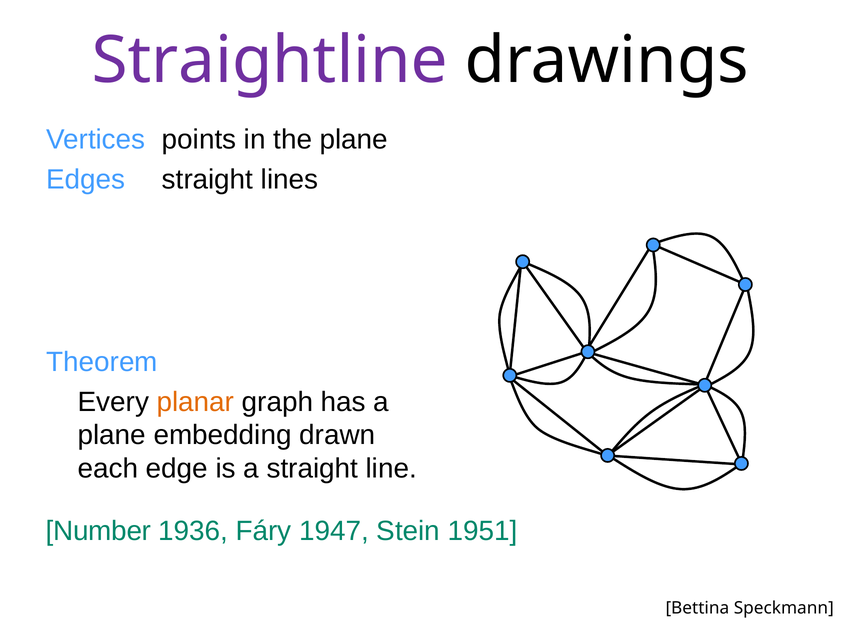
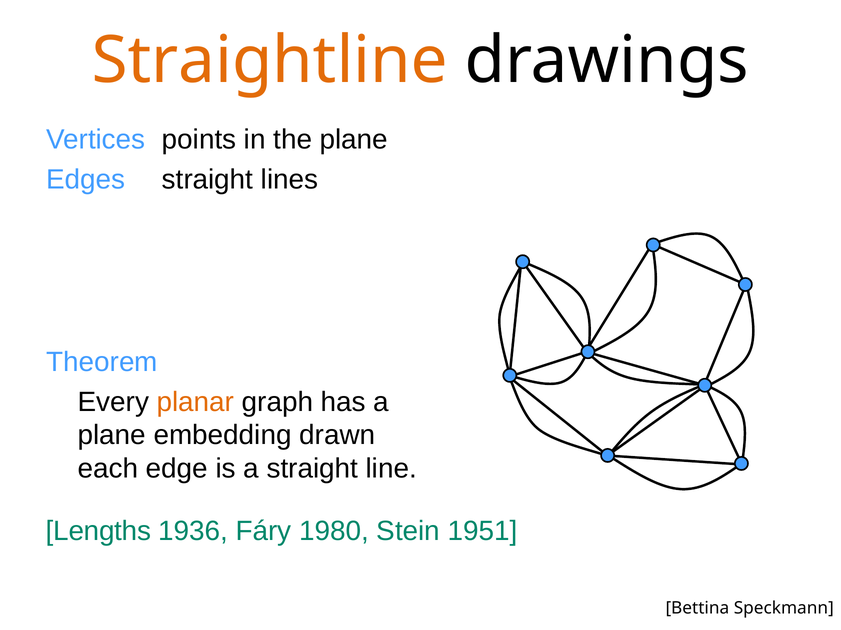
Straightline colour: purple -> orange (270, 61)
Number: Number -> Lengths (99, 532)
1947: 1947 -> 1980 (334, 532)
